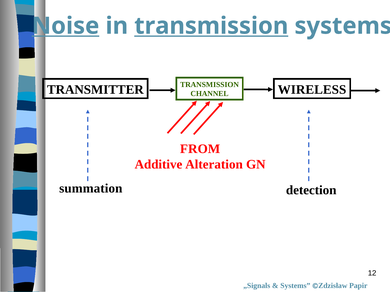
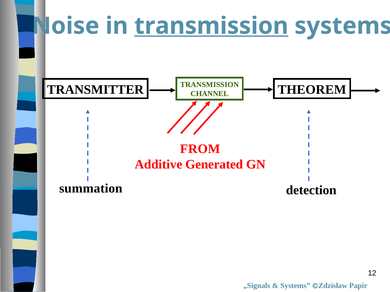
Noise underline: present -> none (66, 26)
WIRELESS: WIRELESS -> THEOREM (312, 90)
Alteration: Alteration -> Generated (214, 165)
